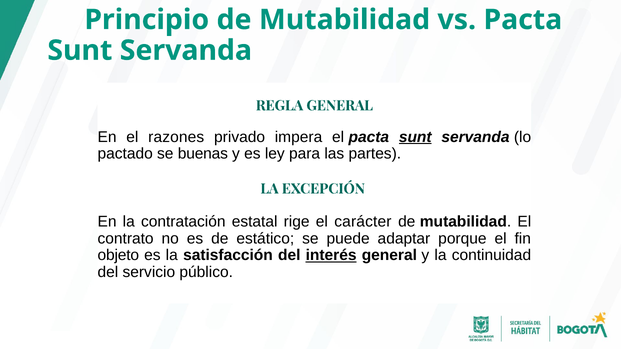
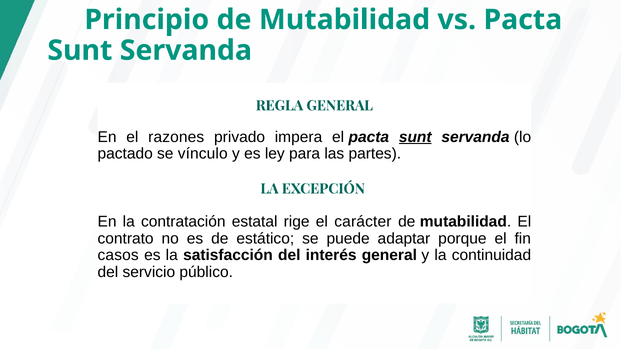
buenas: buenas -> vínculo (203, 154)
objeto: objeto -> casos (118, 255)
interés underline: present -> none (331, 255)
